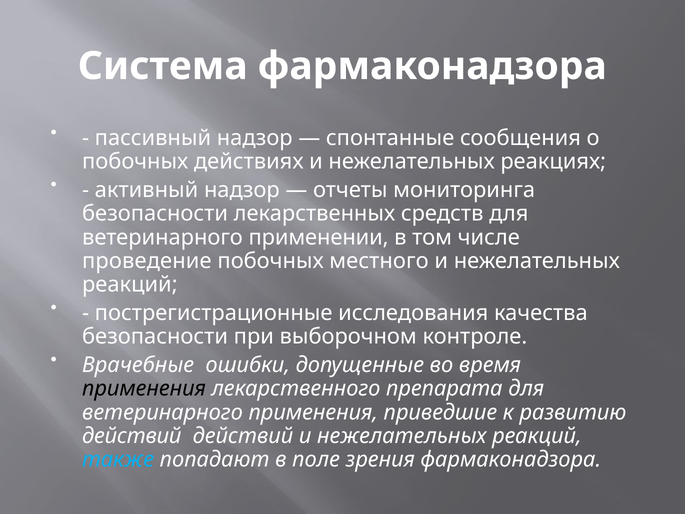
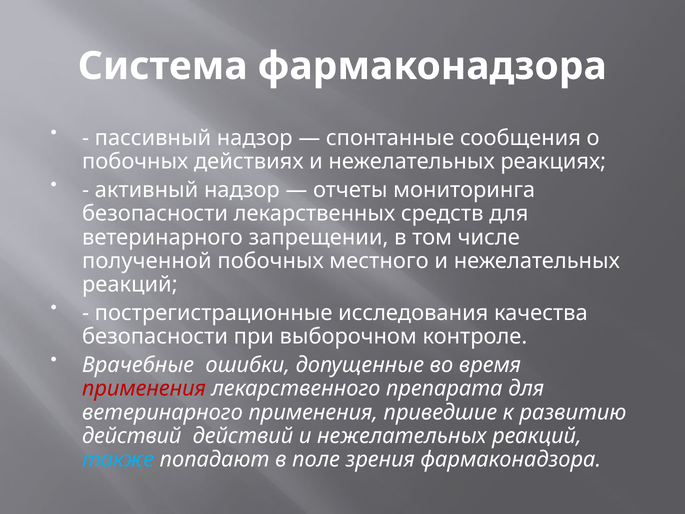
применении: применении -> запрещении (318, 237)
проведение: проведение -> полученной (147, 261)
применения colour: black -> red (144, 389)
